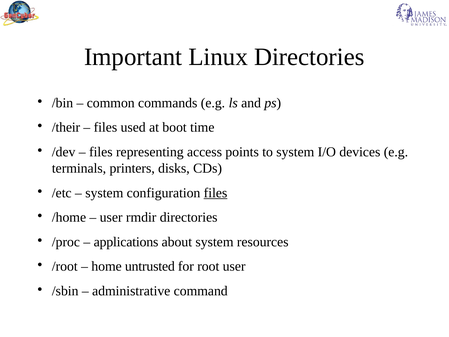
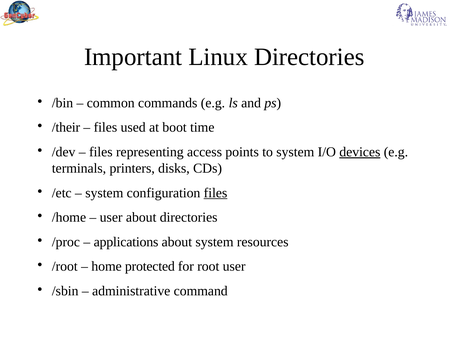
devices underline: none -> present (360, 152)
user rmdir: rmdir -> about (141, 217)
untrusted: untrusted -> protected (150, 266)
